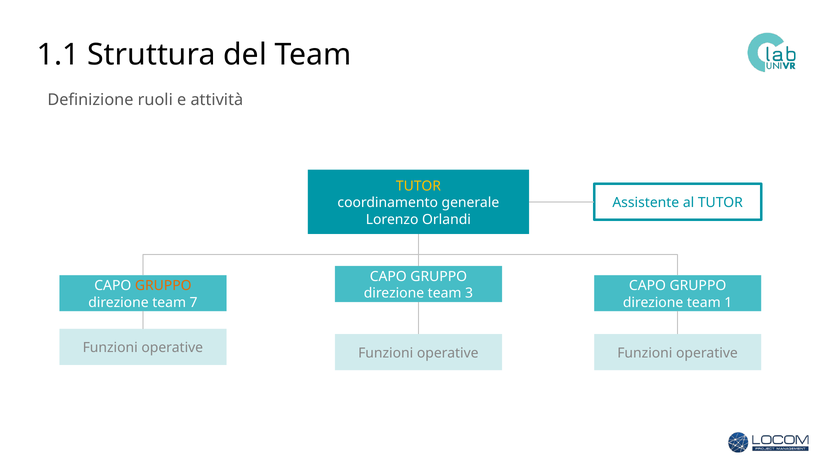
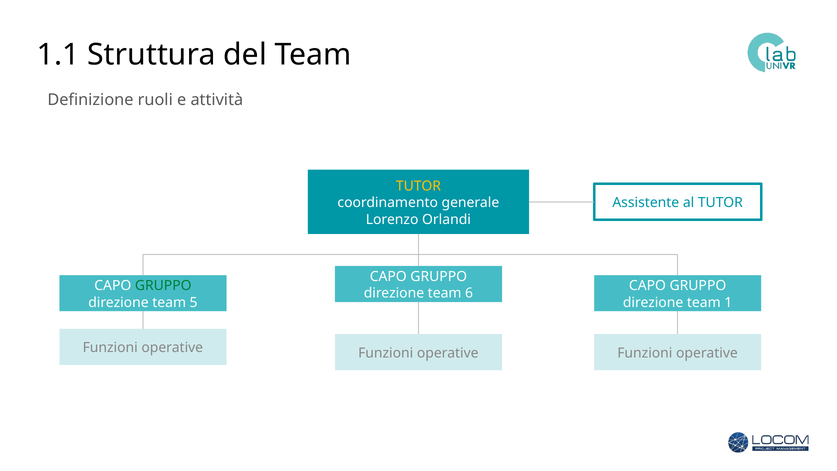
GRUPPO colour: orange -> green (163, 286)
3: 3 -> 6 (469, 293)
7: 7 -> 5 (194, 302)
